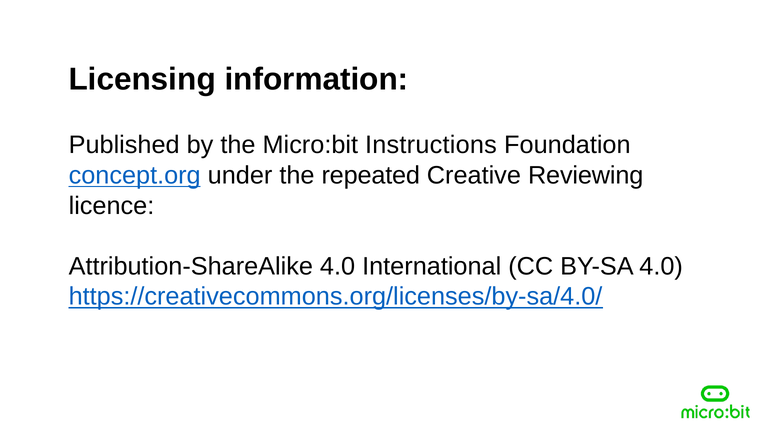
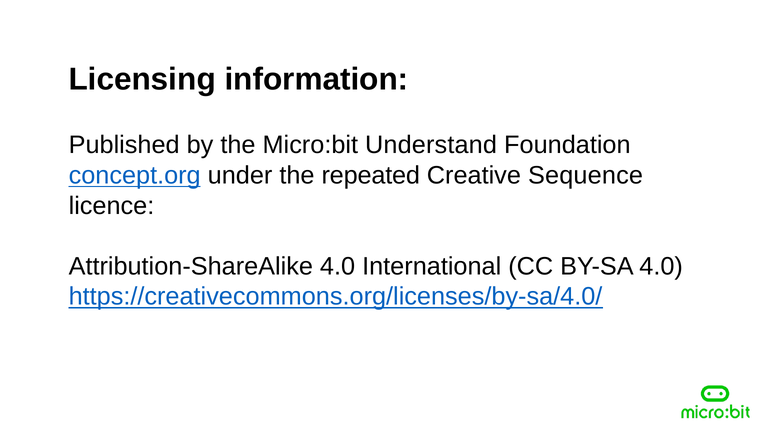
Instructions: Instructions -> Understand (431, 145)
Reviewing: Reviewing -> Sequence (586, 176)
